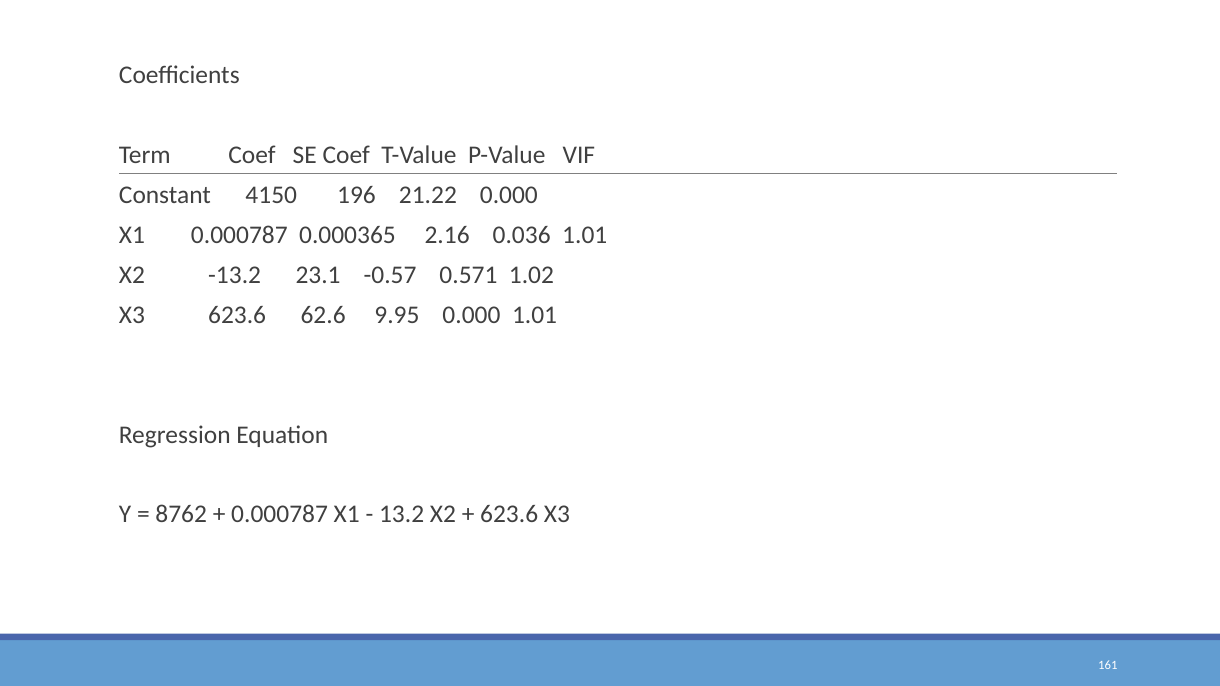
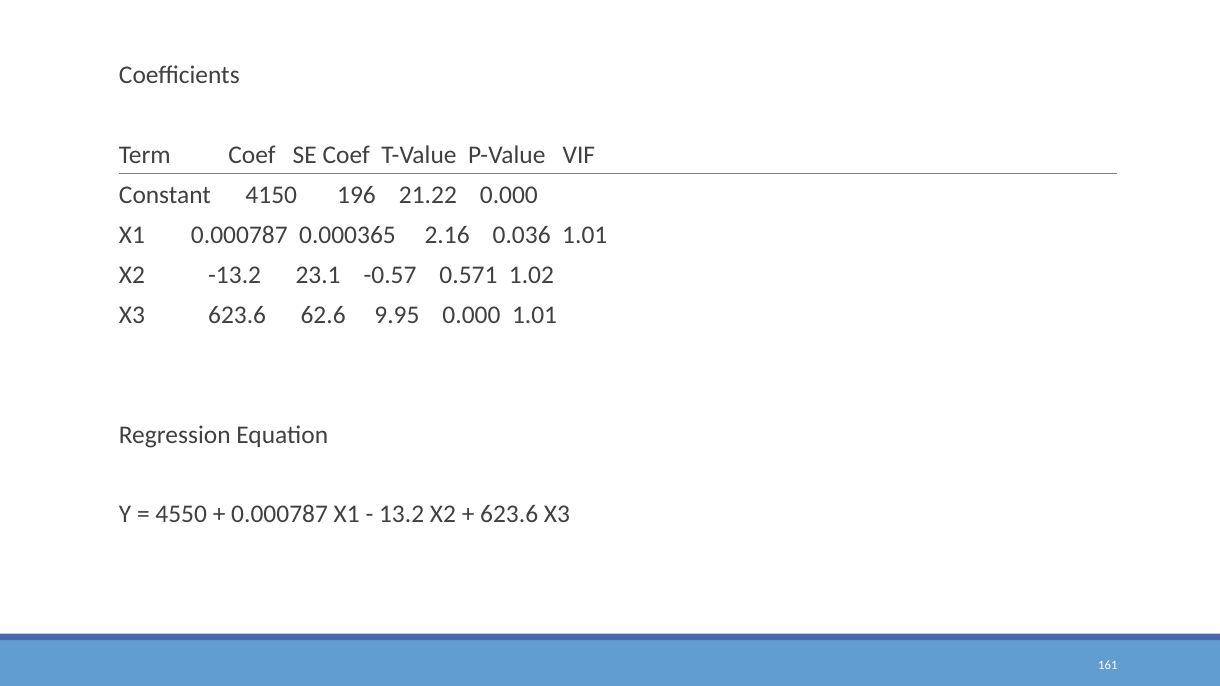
8762: 8762 -> 4550 (181, 515)
